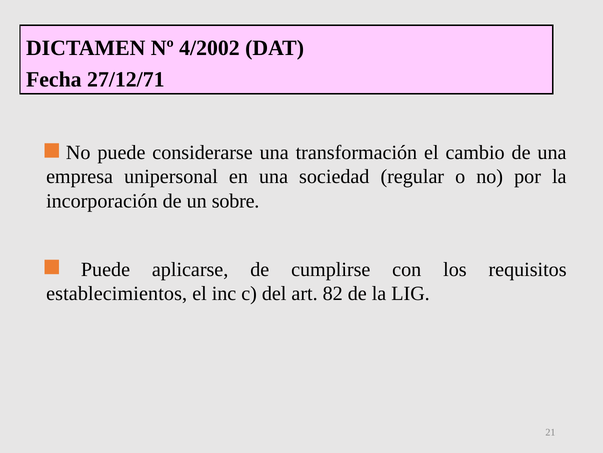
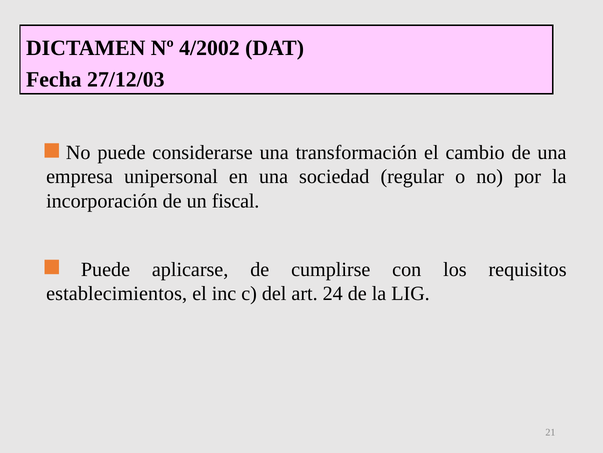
27/12/71: 27/12/71 -> 27/12/03 (126, 79)
sobre: sobre -> fiscal (236, 201)
82: 82 -> 24 (333, 293)
